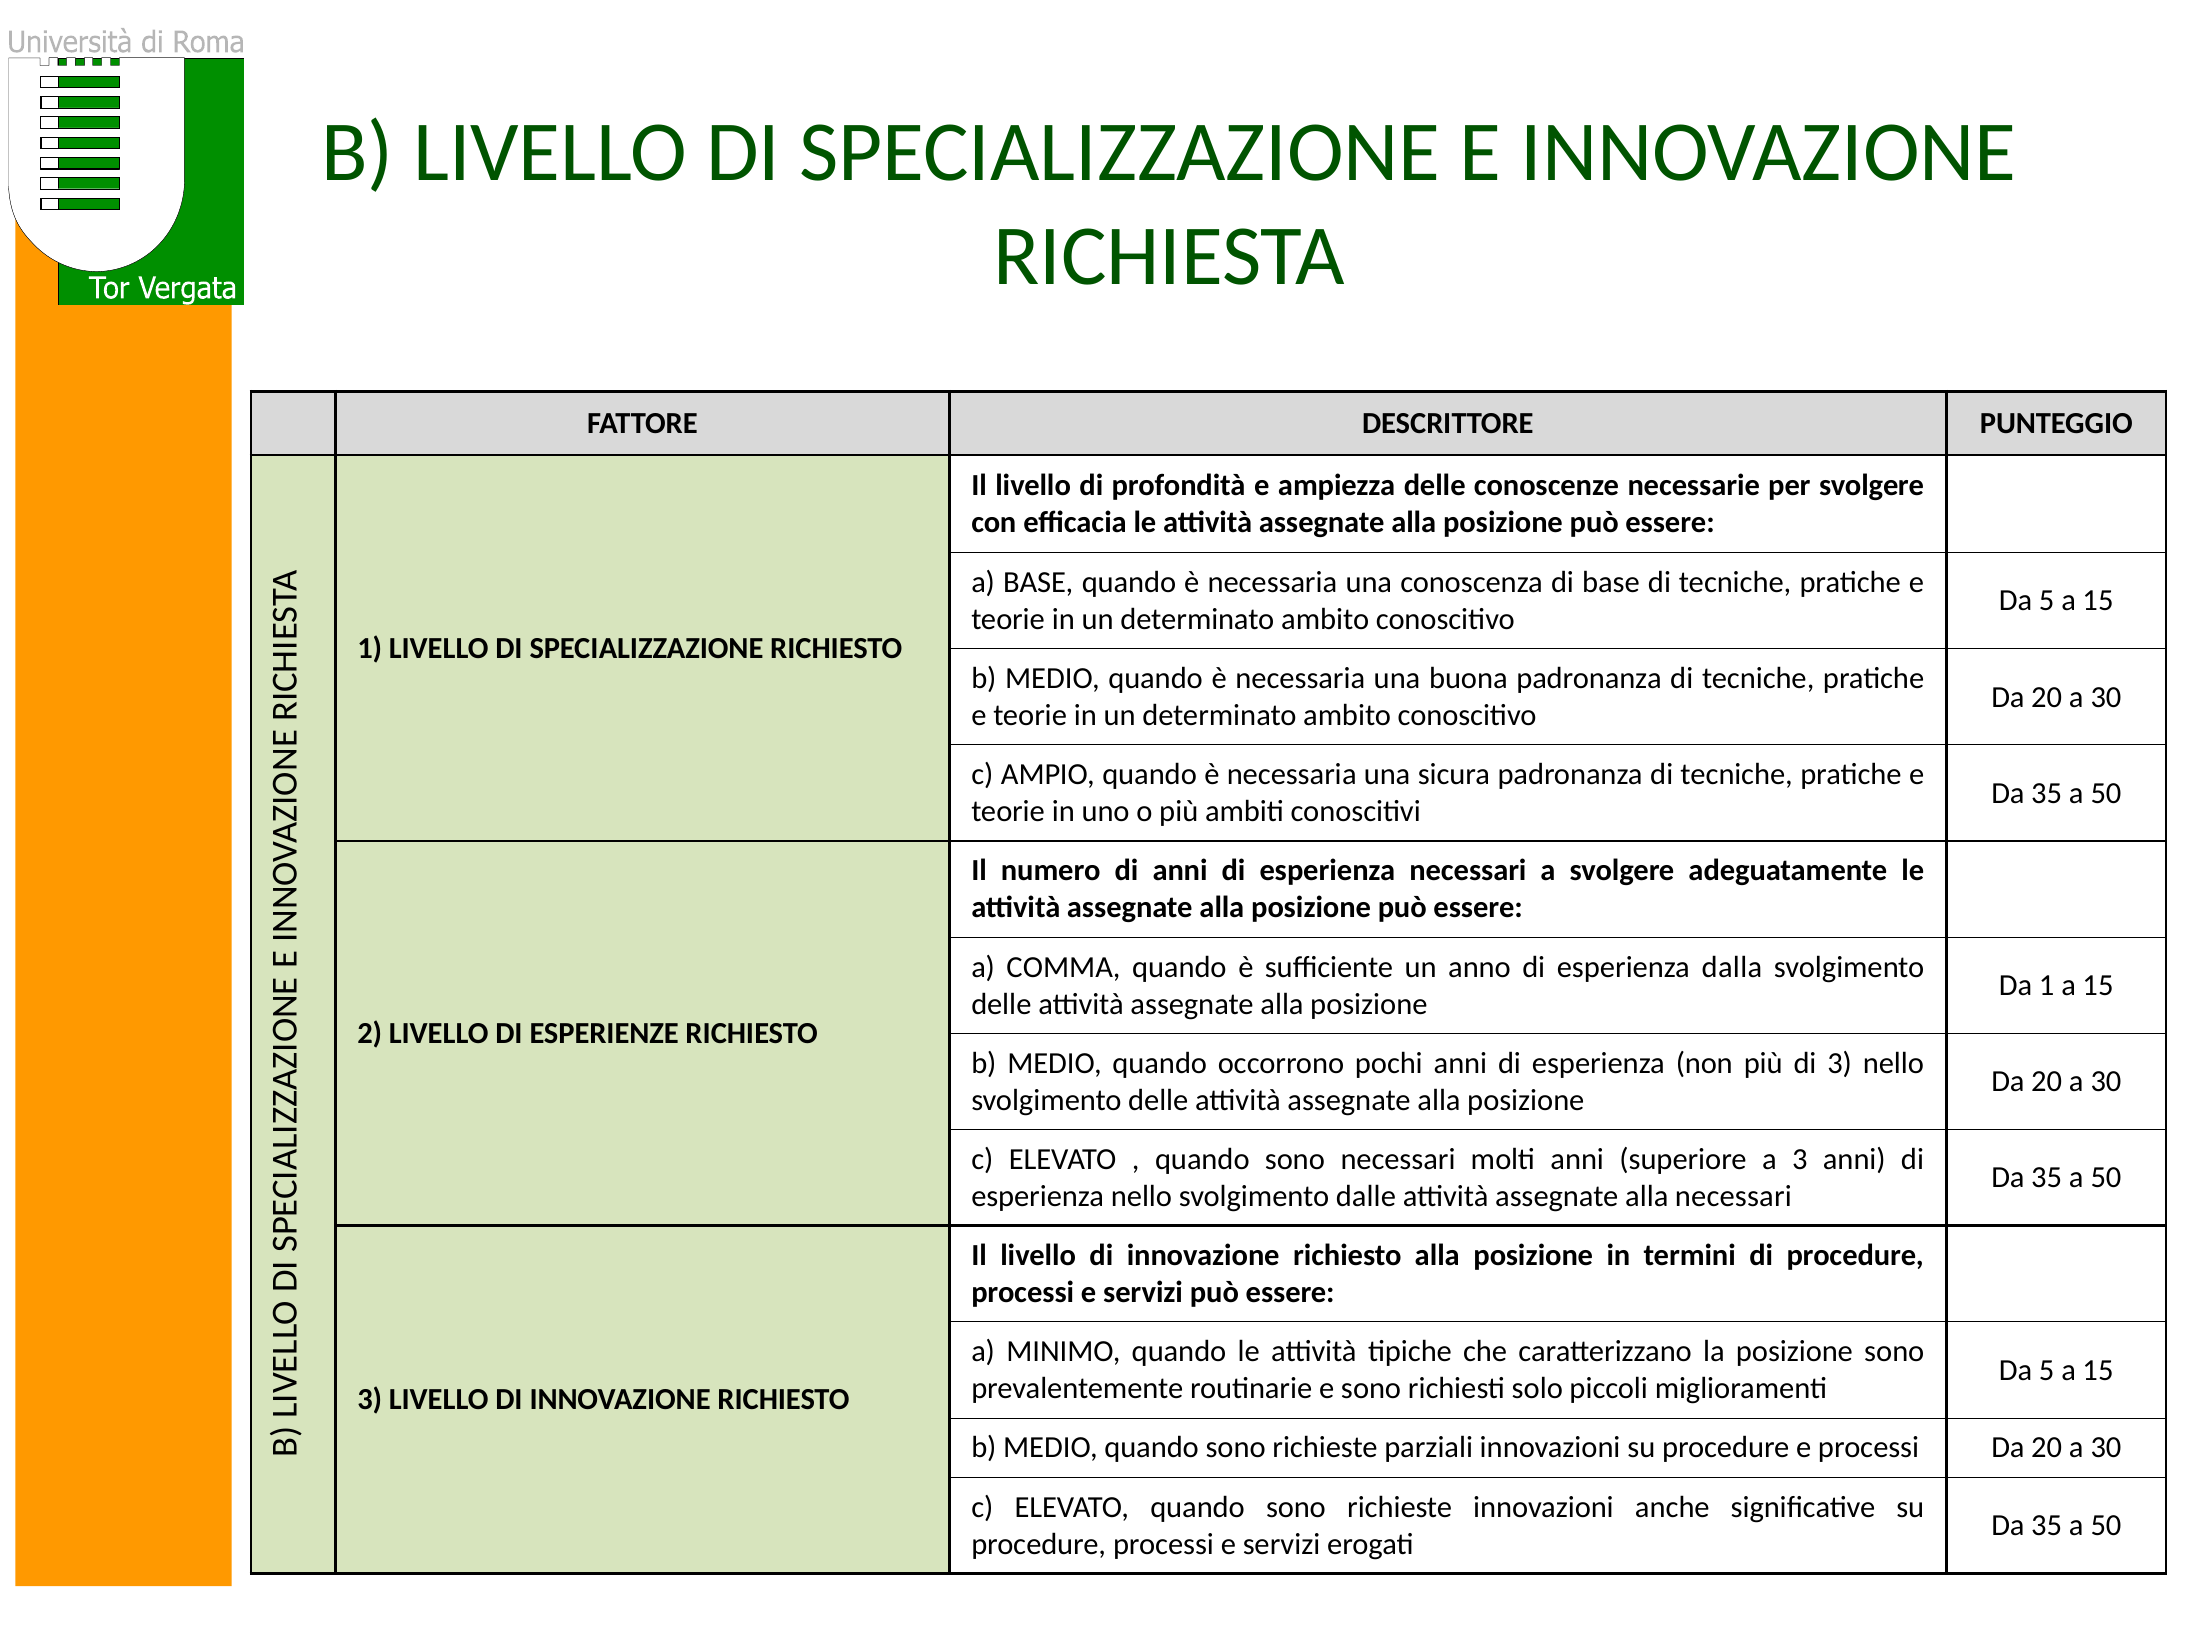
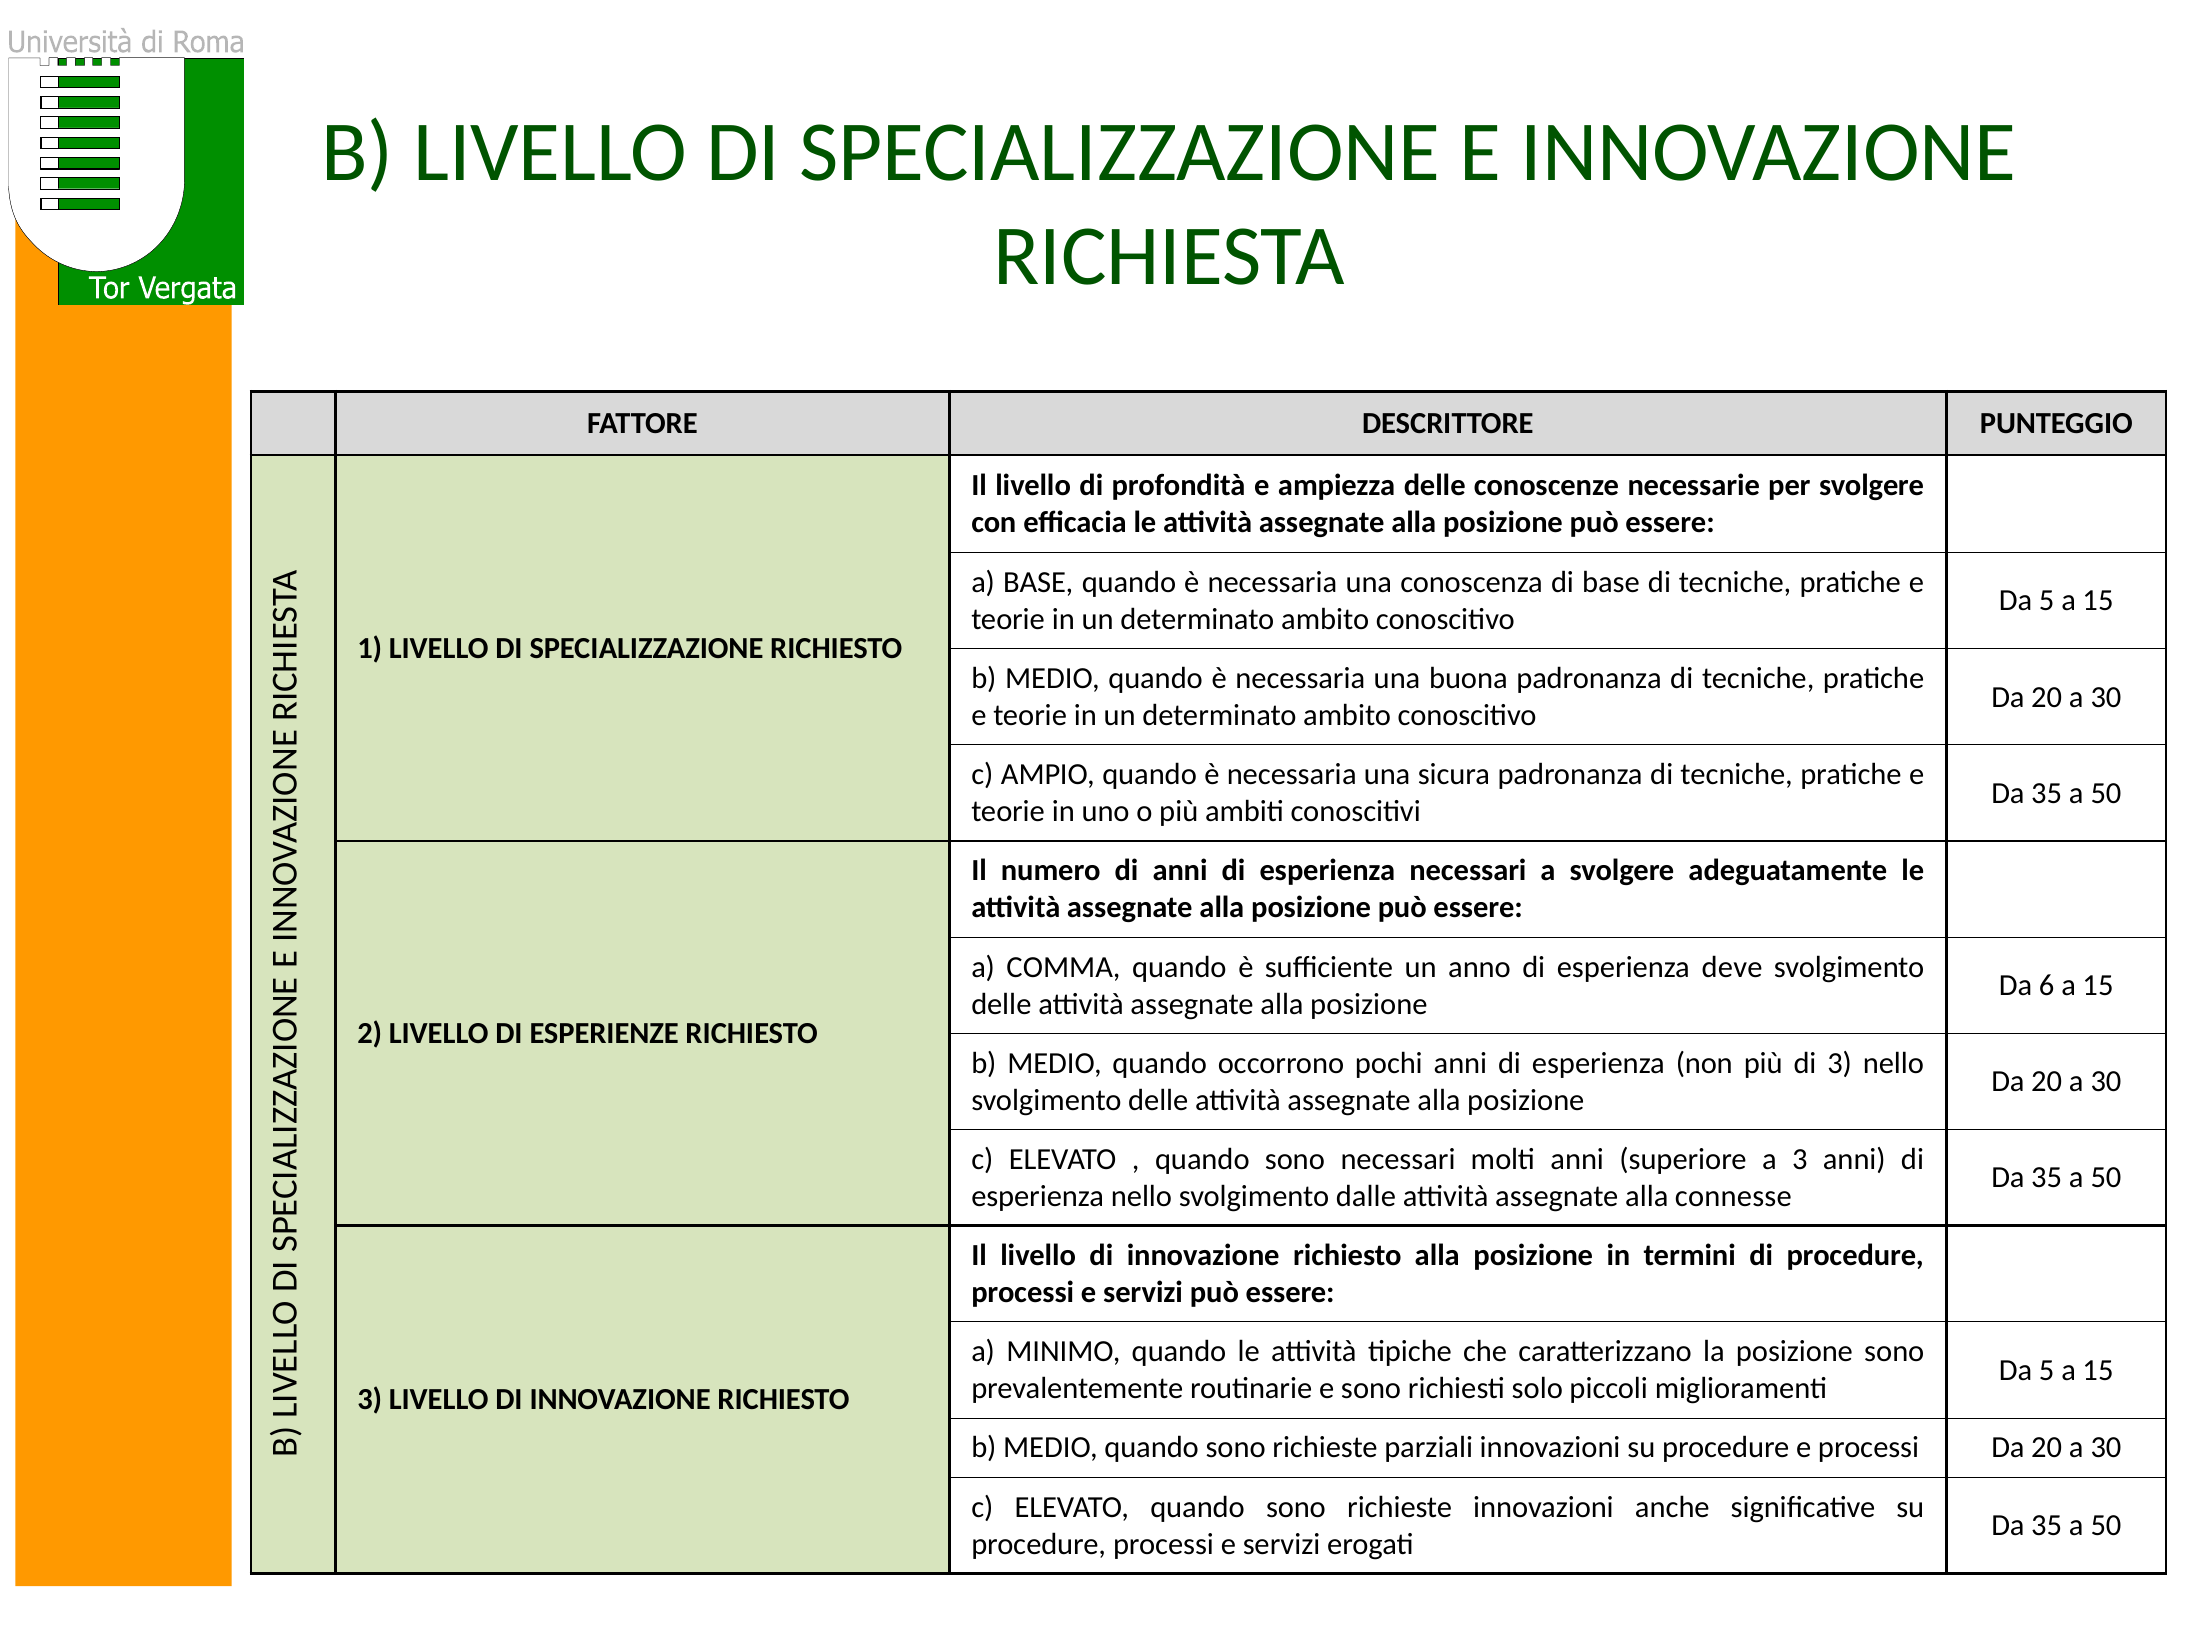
dalla: dalla -> deve (1732, 967)
Da 1: 1 -> 6 (2047, 985)
alla necessari: necessari -> connesse (1733, 1196)
